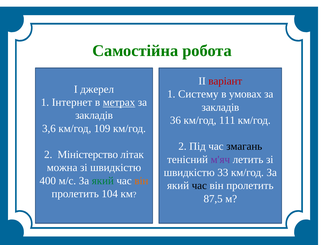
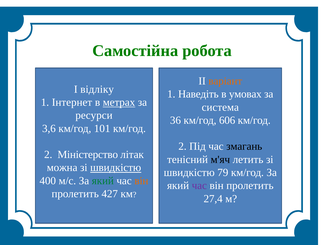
варіант colour: red -> orange (225, 81)
джерел: джерел -> відліку (97, 89)
Систему: Систему -> Наведіть (198, 94)
закладів: закладів -> система (220, 107)
закладів: закладів -> ресурси (94, 115)
111: 111 -> 606 (227, 120)
109: 109 -> 101 (102, 129)
м'яч colour: purple -> black (220, 160)
швидкістю underline: none -> present (116, 168)
33: 33 -> 79 (223, 173)
час colour: black -> purple (199, 186)
104: 104 -> 427 (110, 194)
87,5: 87,5 -> 27,4 (213, 199)
